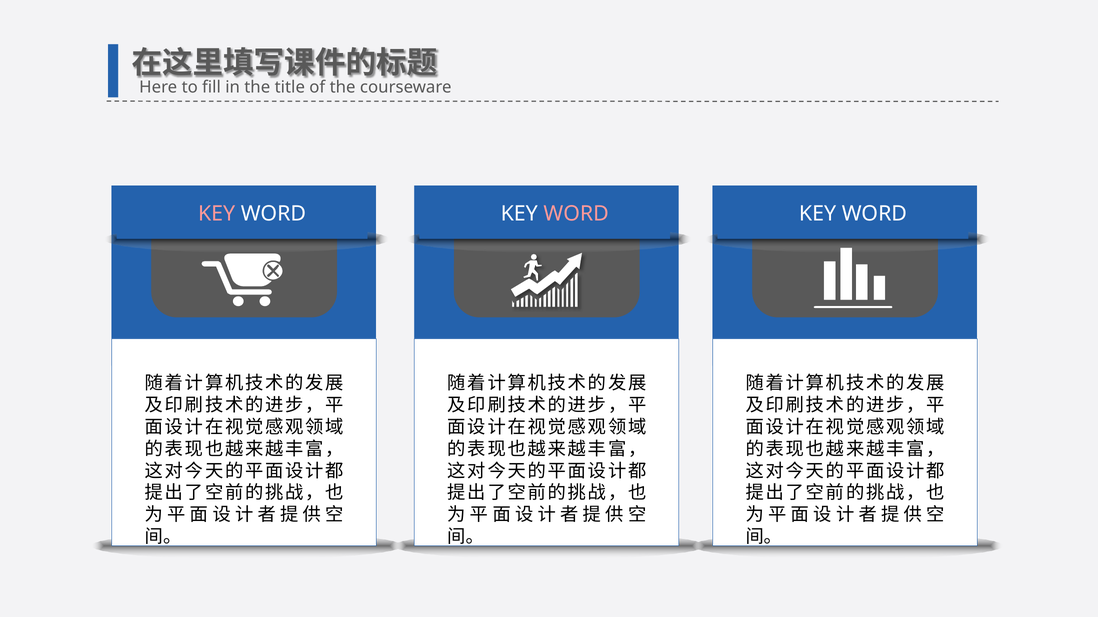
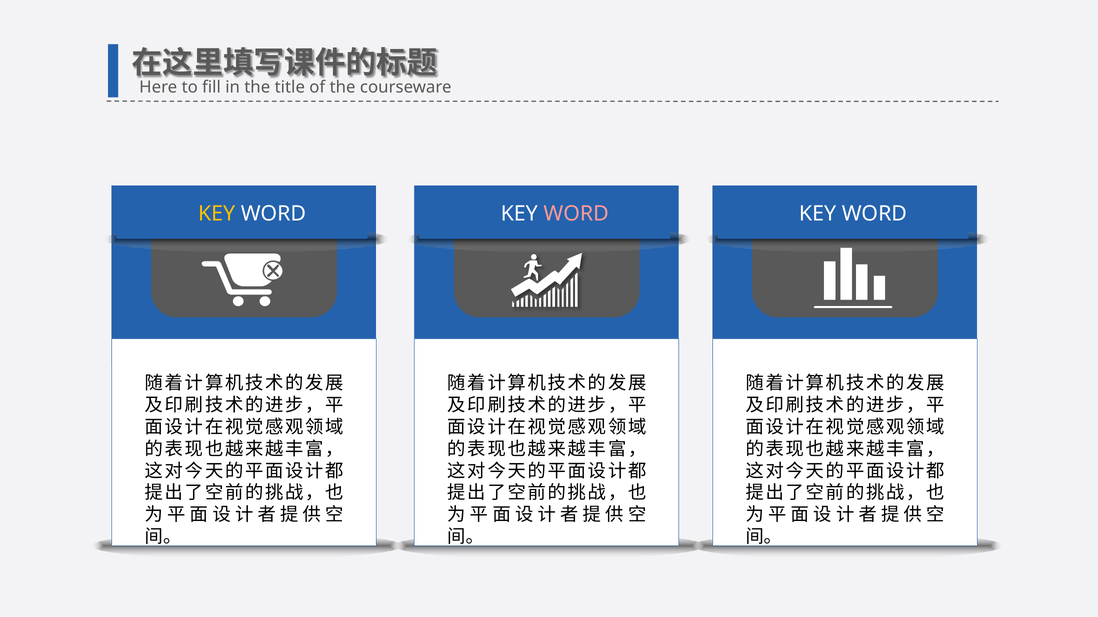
KEY colour: pink -> yellow (217, 214)
